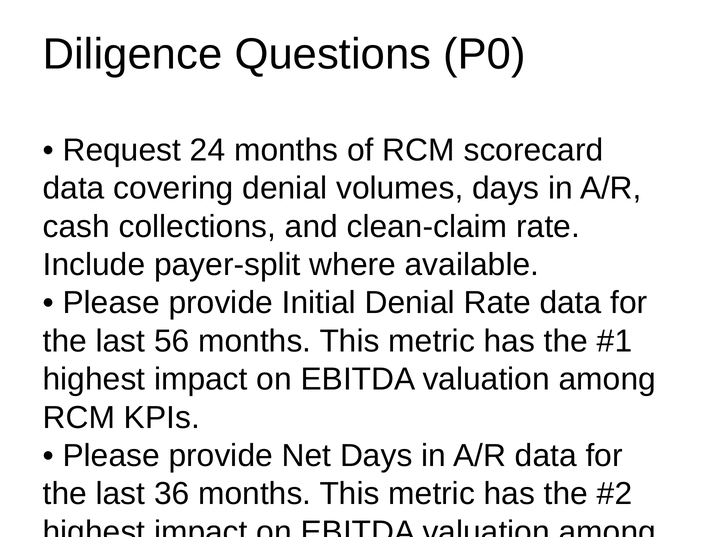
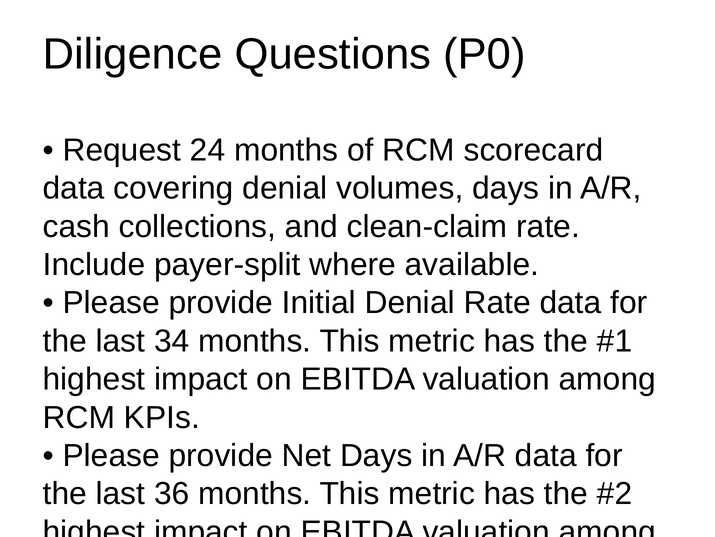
56: 56 -> 34 (172, 341)
